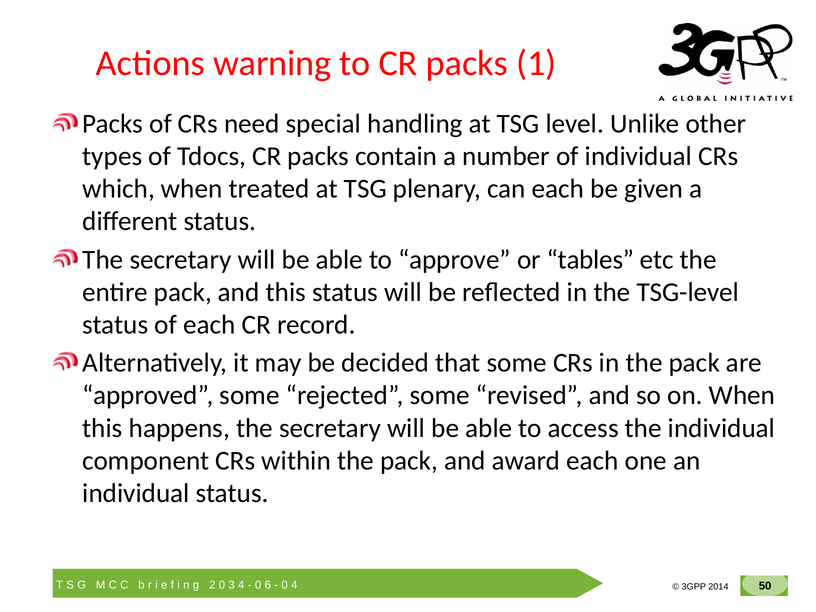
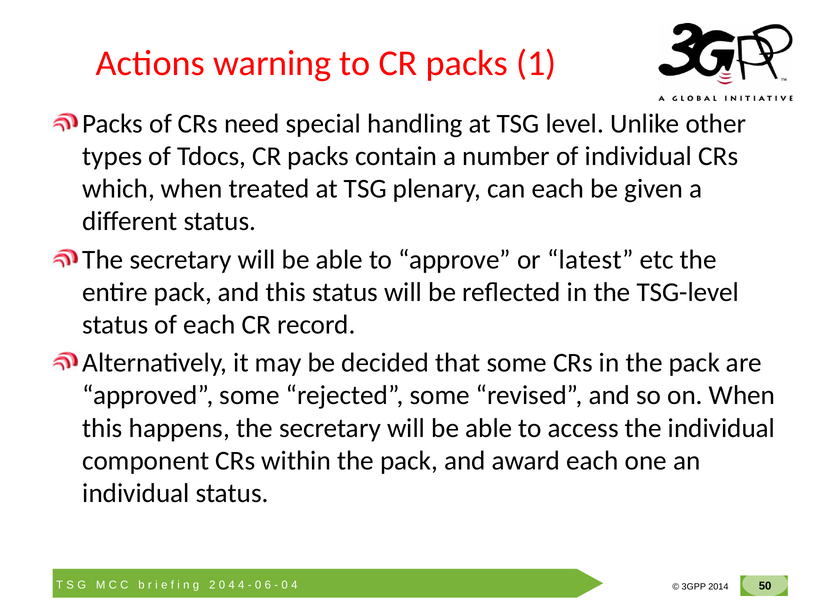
tables: tables -> latest (590, 260)
3: 3 -> 4 (232, 585)
